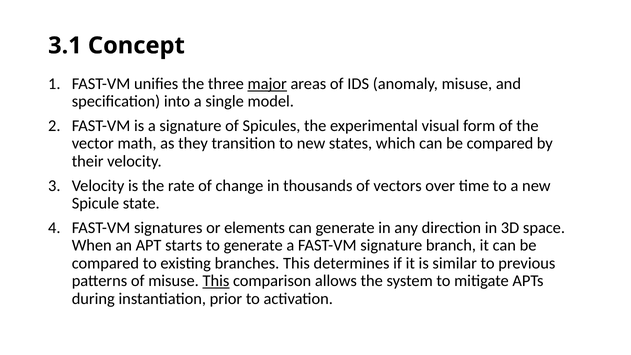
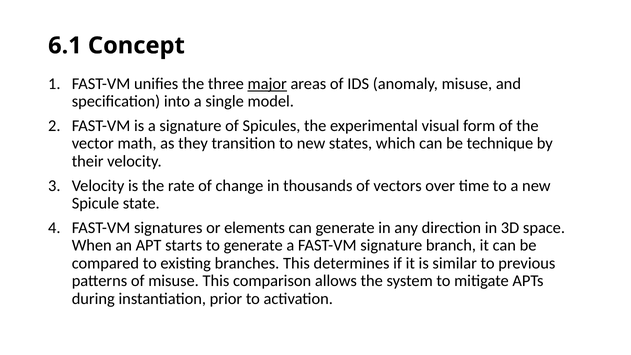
3.1: 3.1 -> 6.1 (65, 46)
which can be compared: compared -> technique (500, 144)
This underline: present -> none (216, 281)
